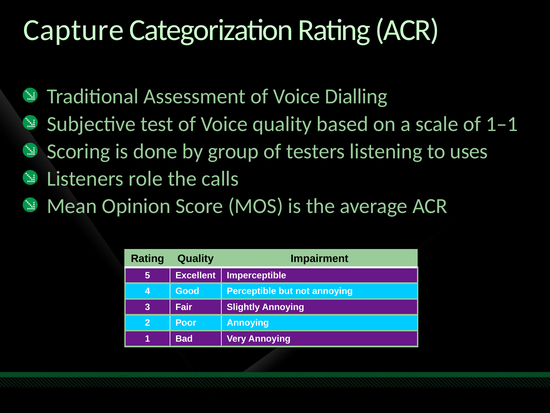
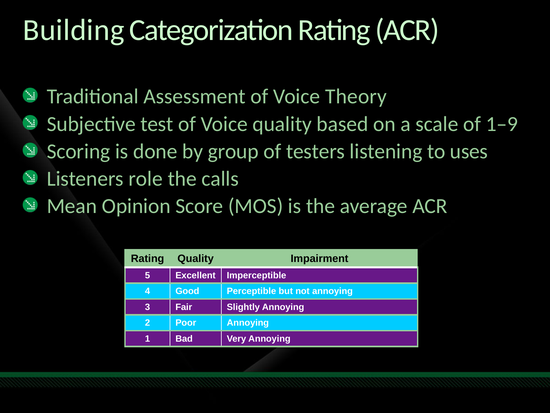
Capture: Capture -> Building (74, 30)
Dialling: Dialling -> Theory (356, 96)
1–1: 1–1 -> 1–9 (502, 124)
